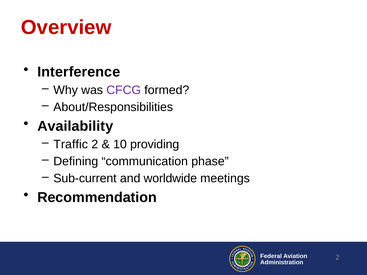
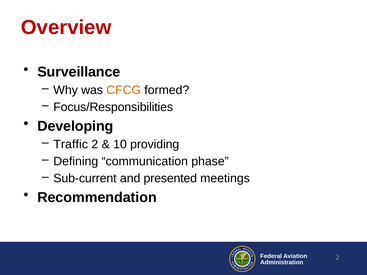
Interference: Interference -> Surveillance (79, 72)
CFCG colour: purple -> orange (124, 90)
About/Responsibilities: About/Responsibilities -> Focus/Responsibilities (113, 107)
Availability: Availability -> Developing (75, 126)
worldwide: worldwide -> presented (170, 179)
